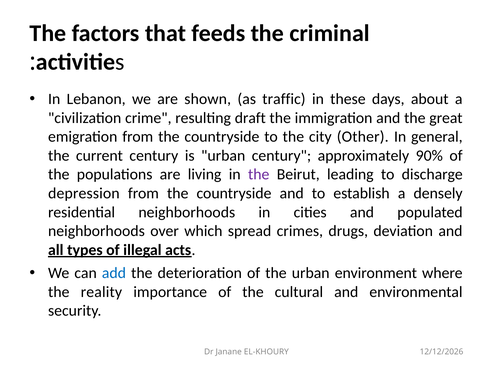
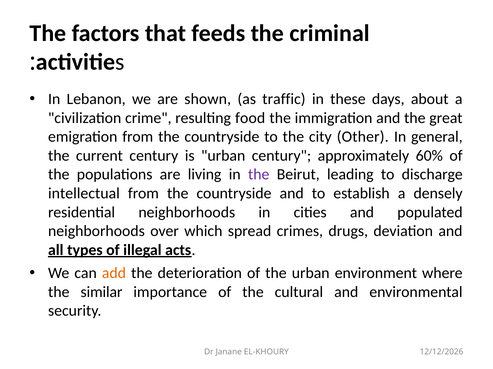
draft: draft -> food (250, 118)
90%: 90% -> 60% (429, 156)
depression: depression -> intellectual (84, 194)
add colour: blue -> orange (114, 274)
reality: reality -> similar (102, 293)
